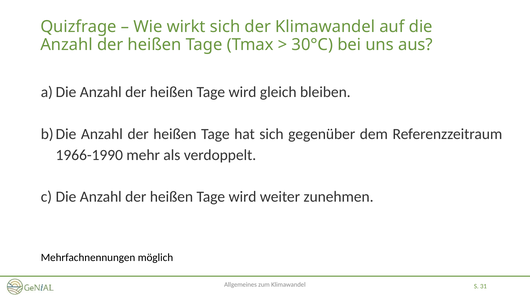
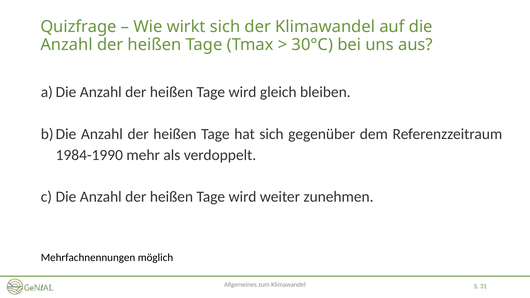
1966-1990: 1966-1990 -> 1984-1990 (89, 155)
